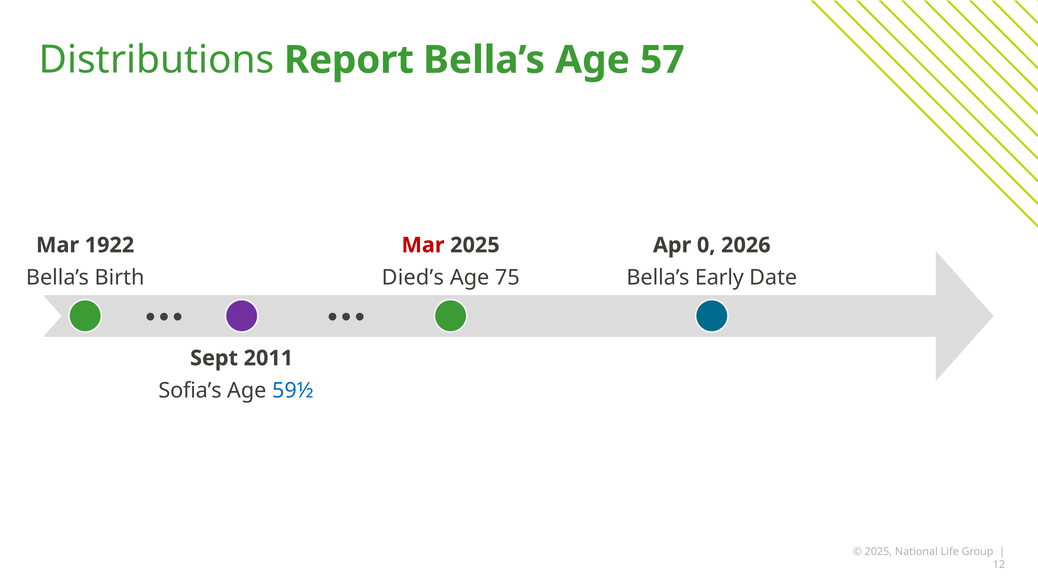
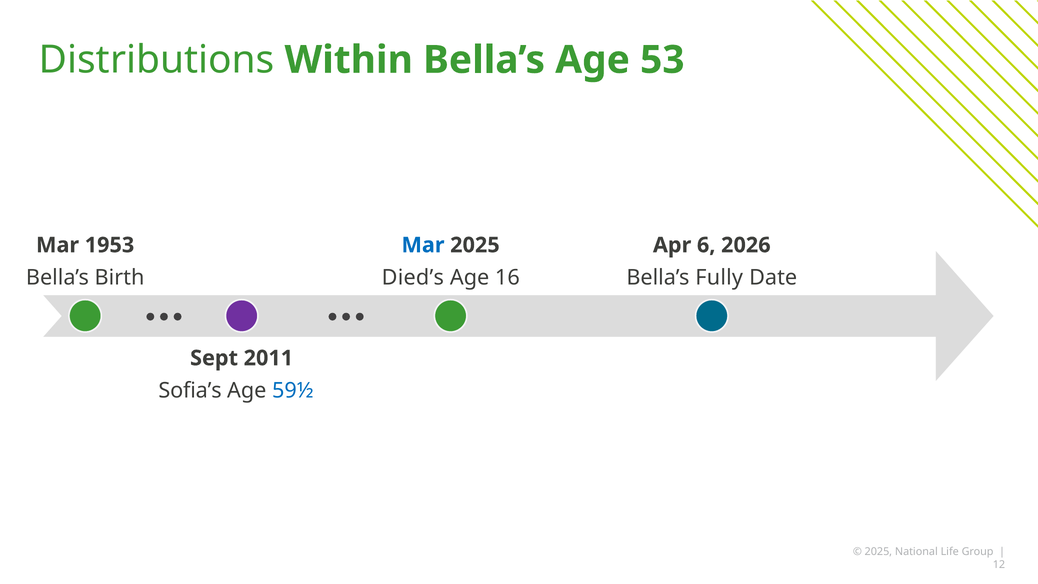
Report: Report -> Within (349, 60)
57: 57 -> 53 (662, 60)
1922: 1922 -> 1953 (109, 245)
Mar colour: red -> blue (423, 245)
0: 0 -> 6 (706, 245)
75: 75 -> 16 (507, 278)
Early: Early -> Fully (719, 278)
